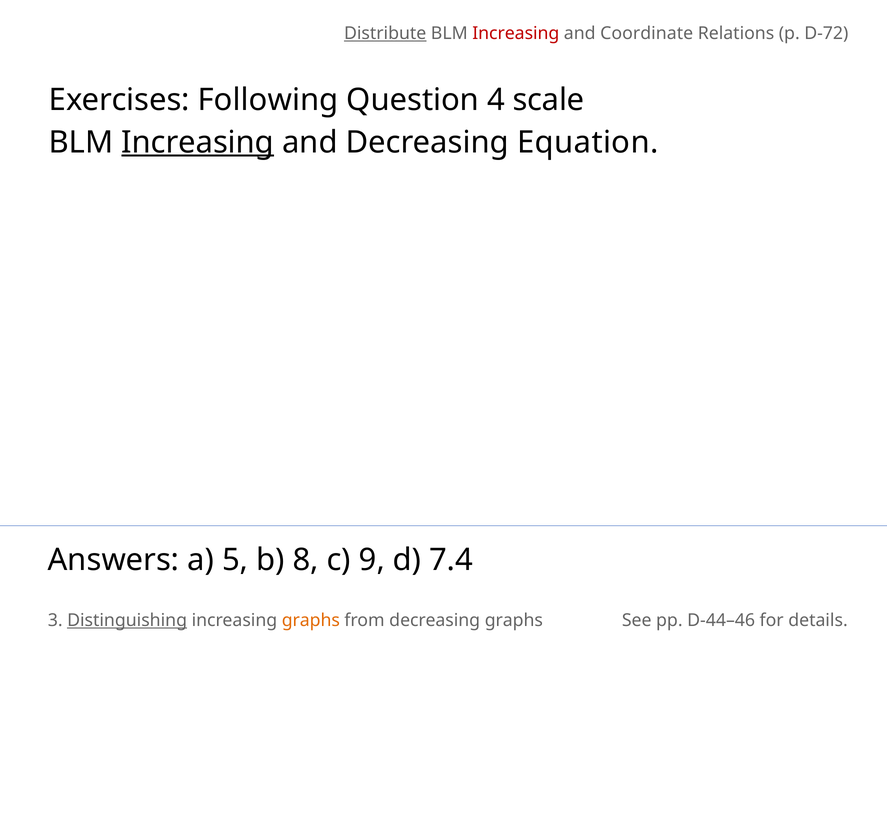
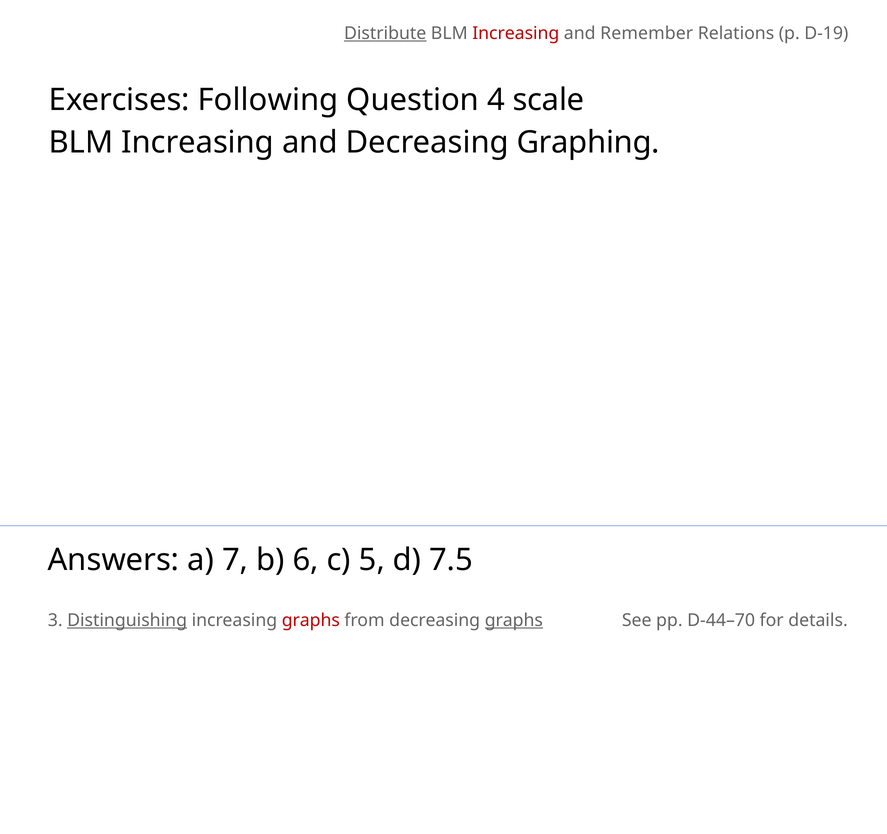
Coordinate: Coordinate -> Remember (647, 34)
D-72: D-72 -> D-19 (826, 34)
Increasing underline: present -> none (198, 142)
Equation: Equation -> Graphing (588, 142)
5: 5 -> 7 (235, 560)
8: 8 -> 6 (306, 560)
9: 9 -> 5 (372, 560)
7.4: 7.4 -> 7.5 (451, 560)
graphs colour: orange -> red (311, 620)
graphs underline: none -> present (514, 620)
D-44–46: D-44–46 -> D-44–70 (721, 620)
